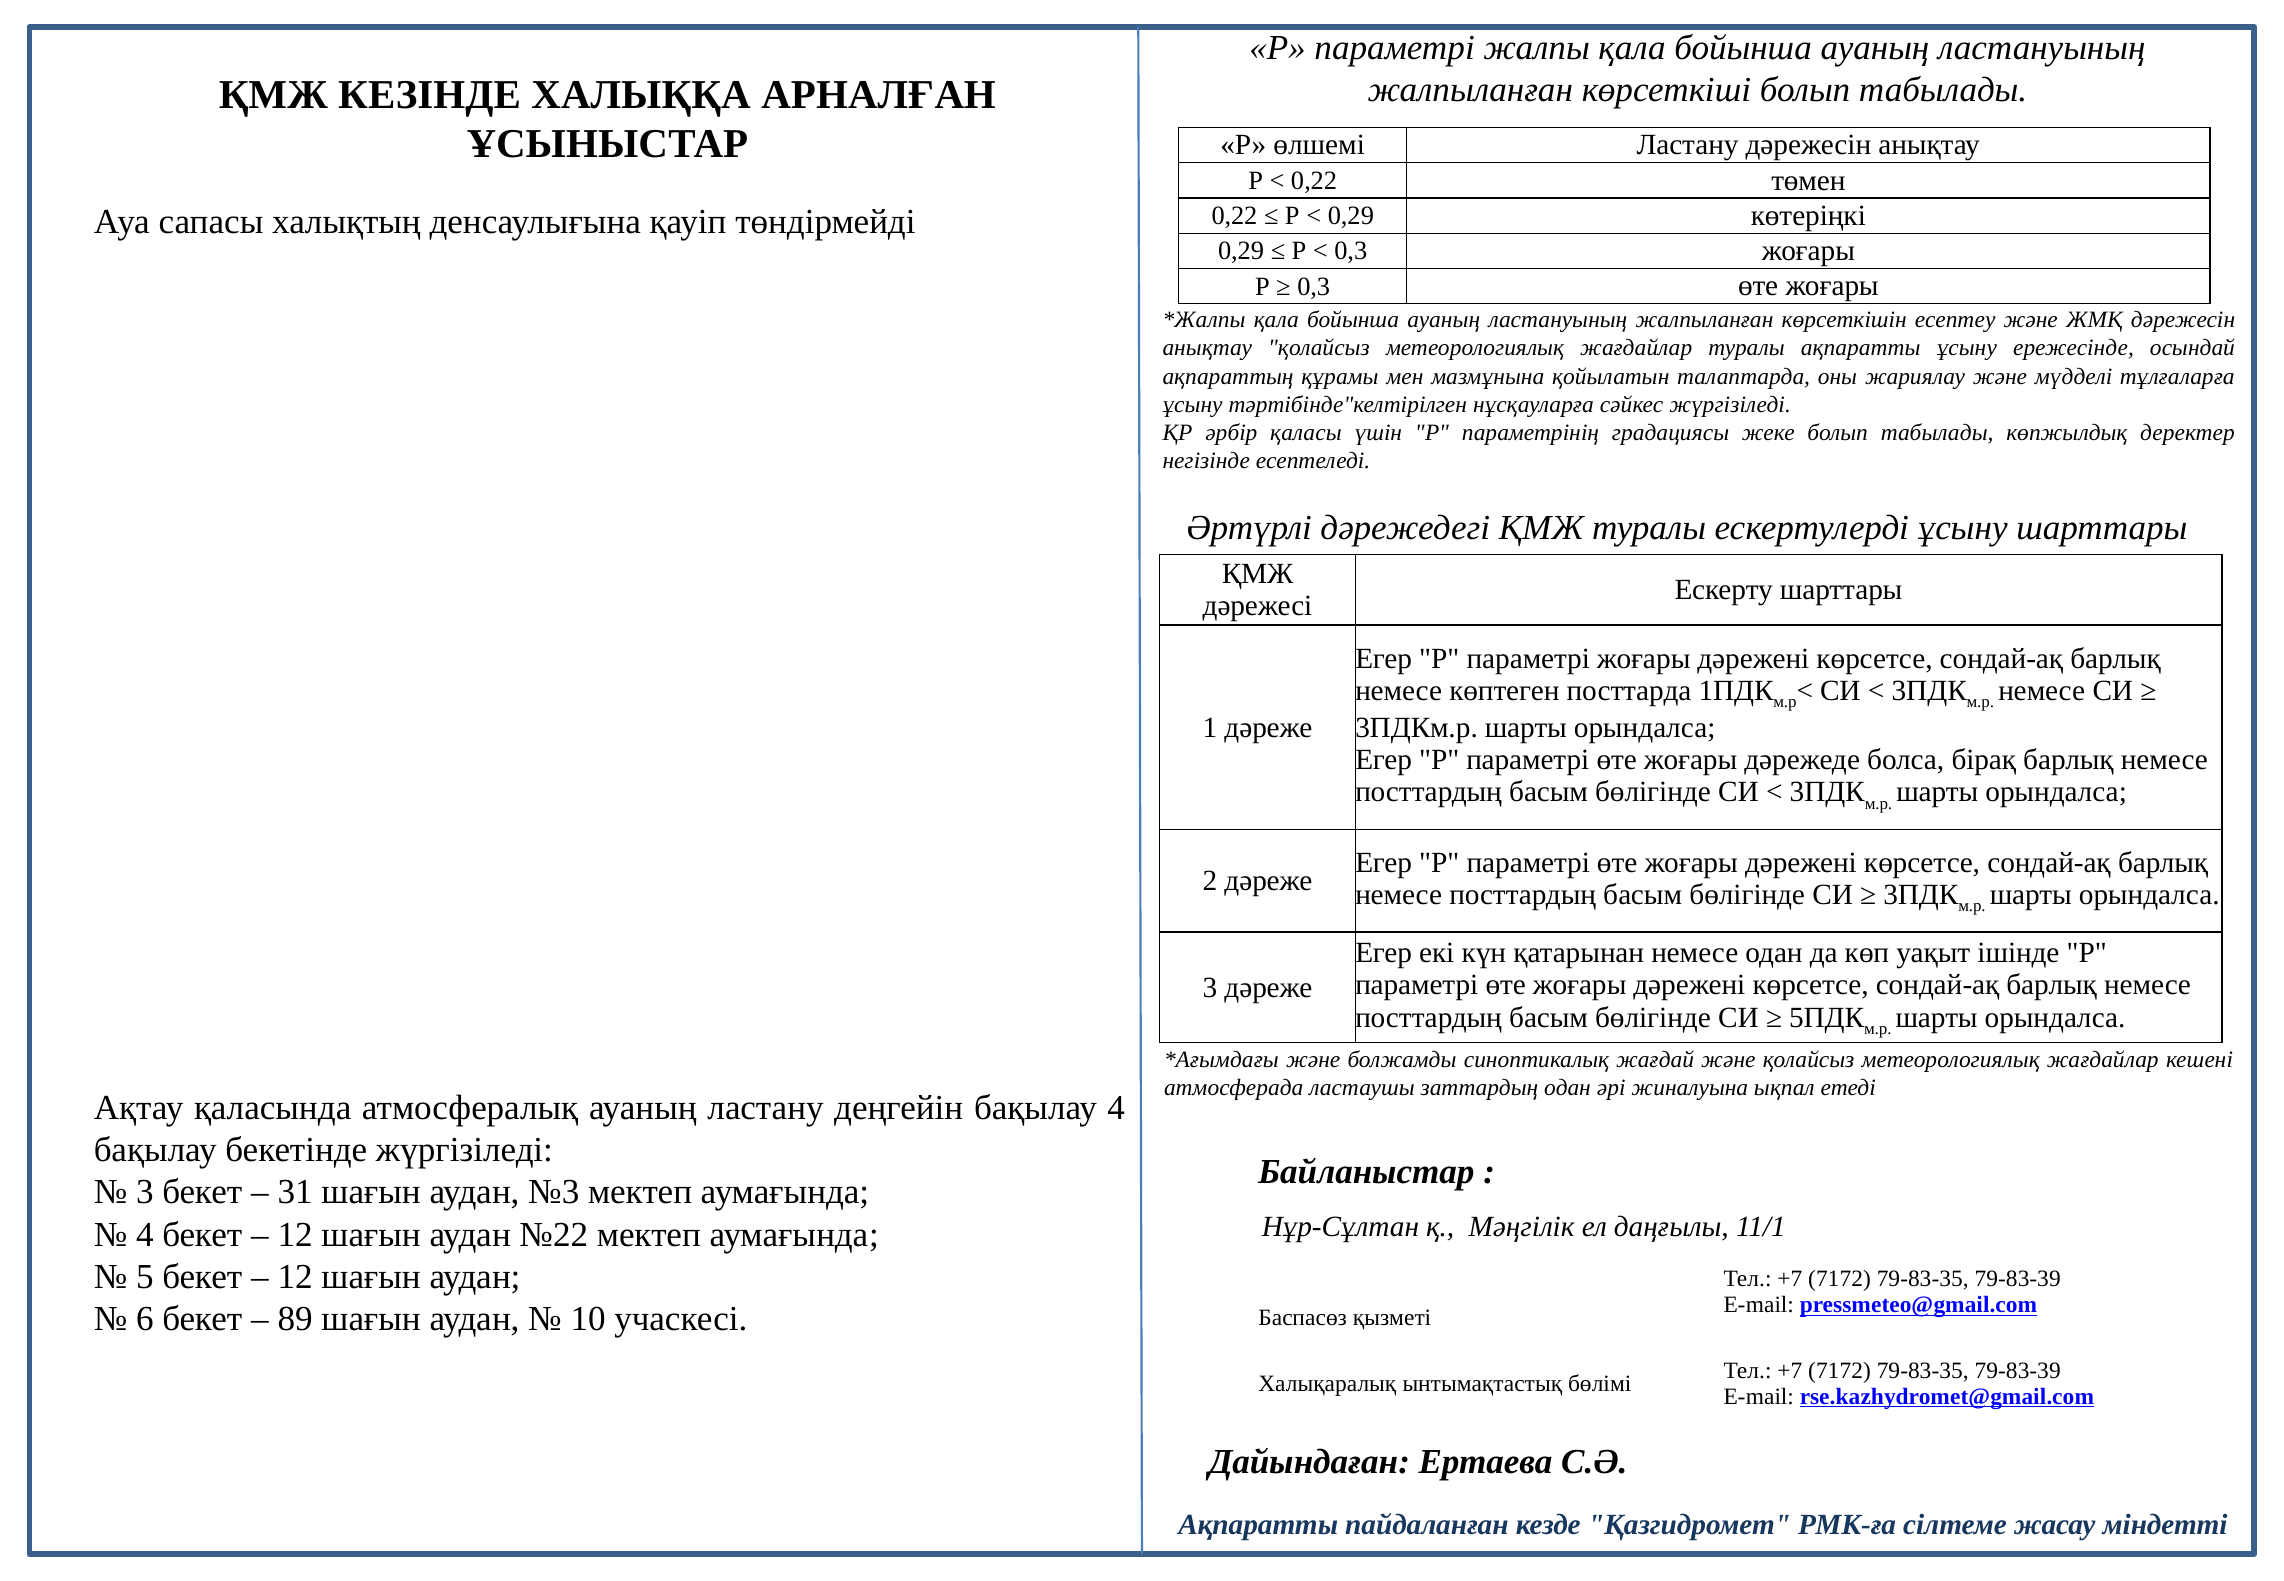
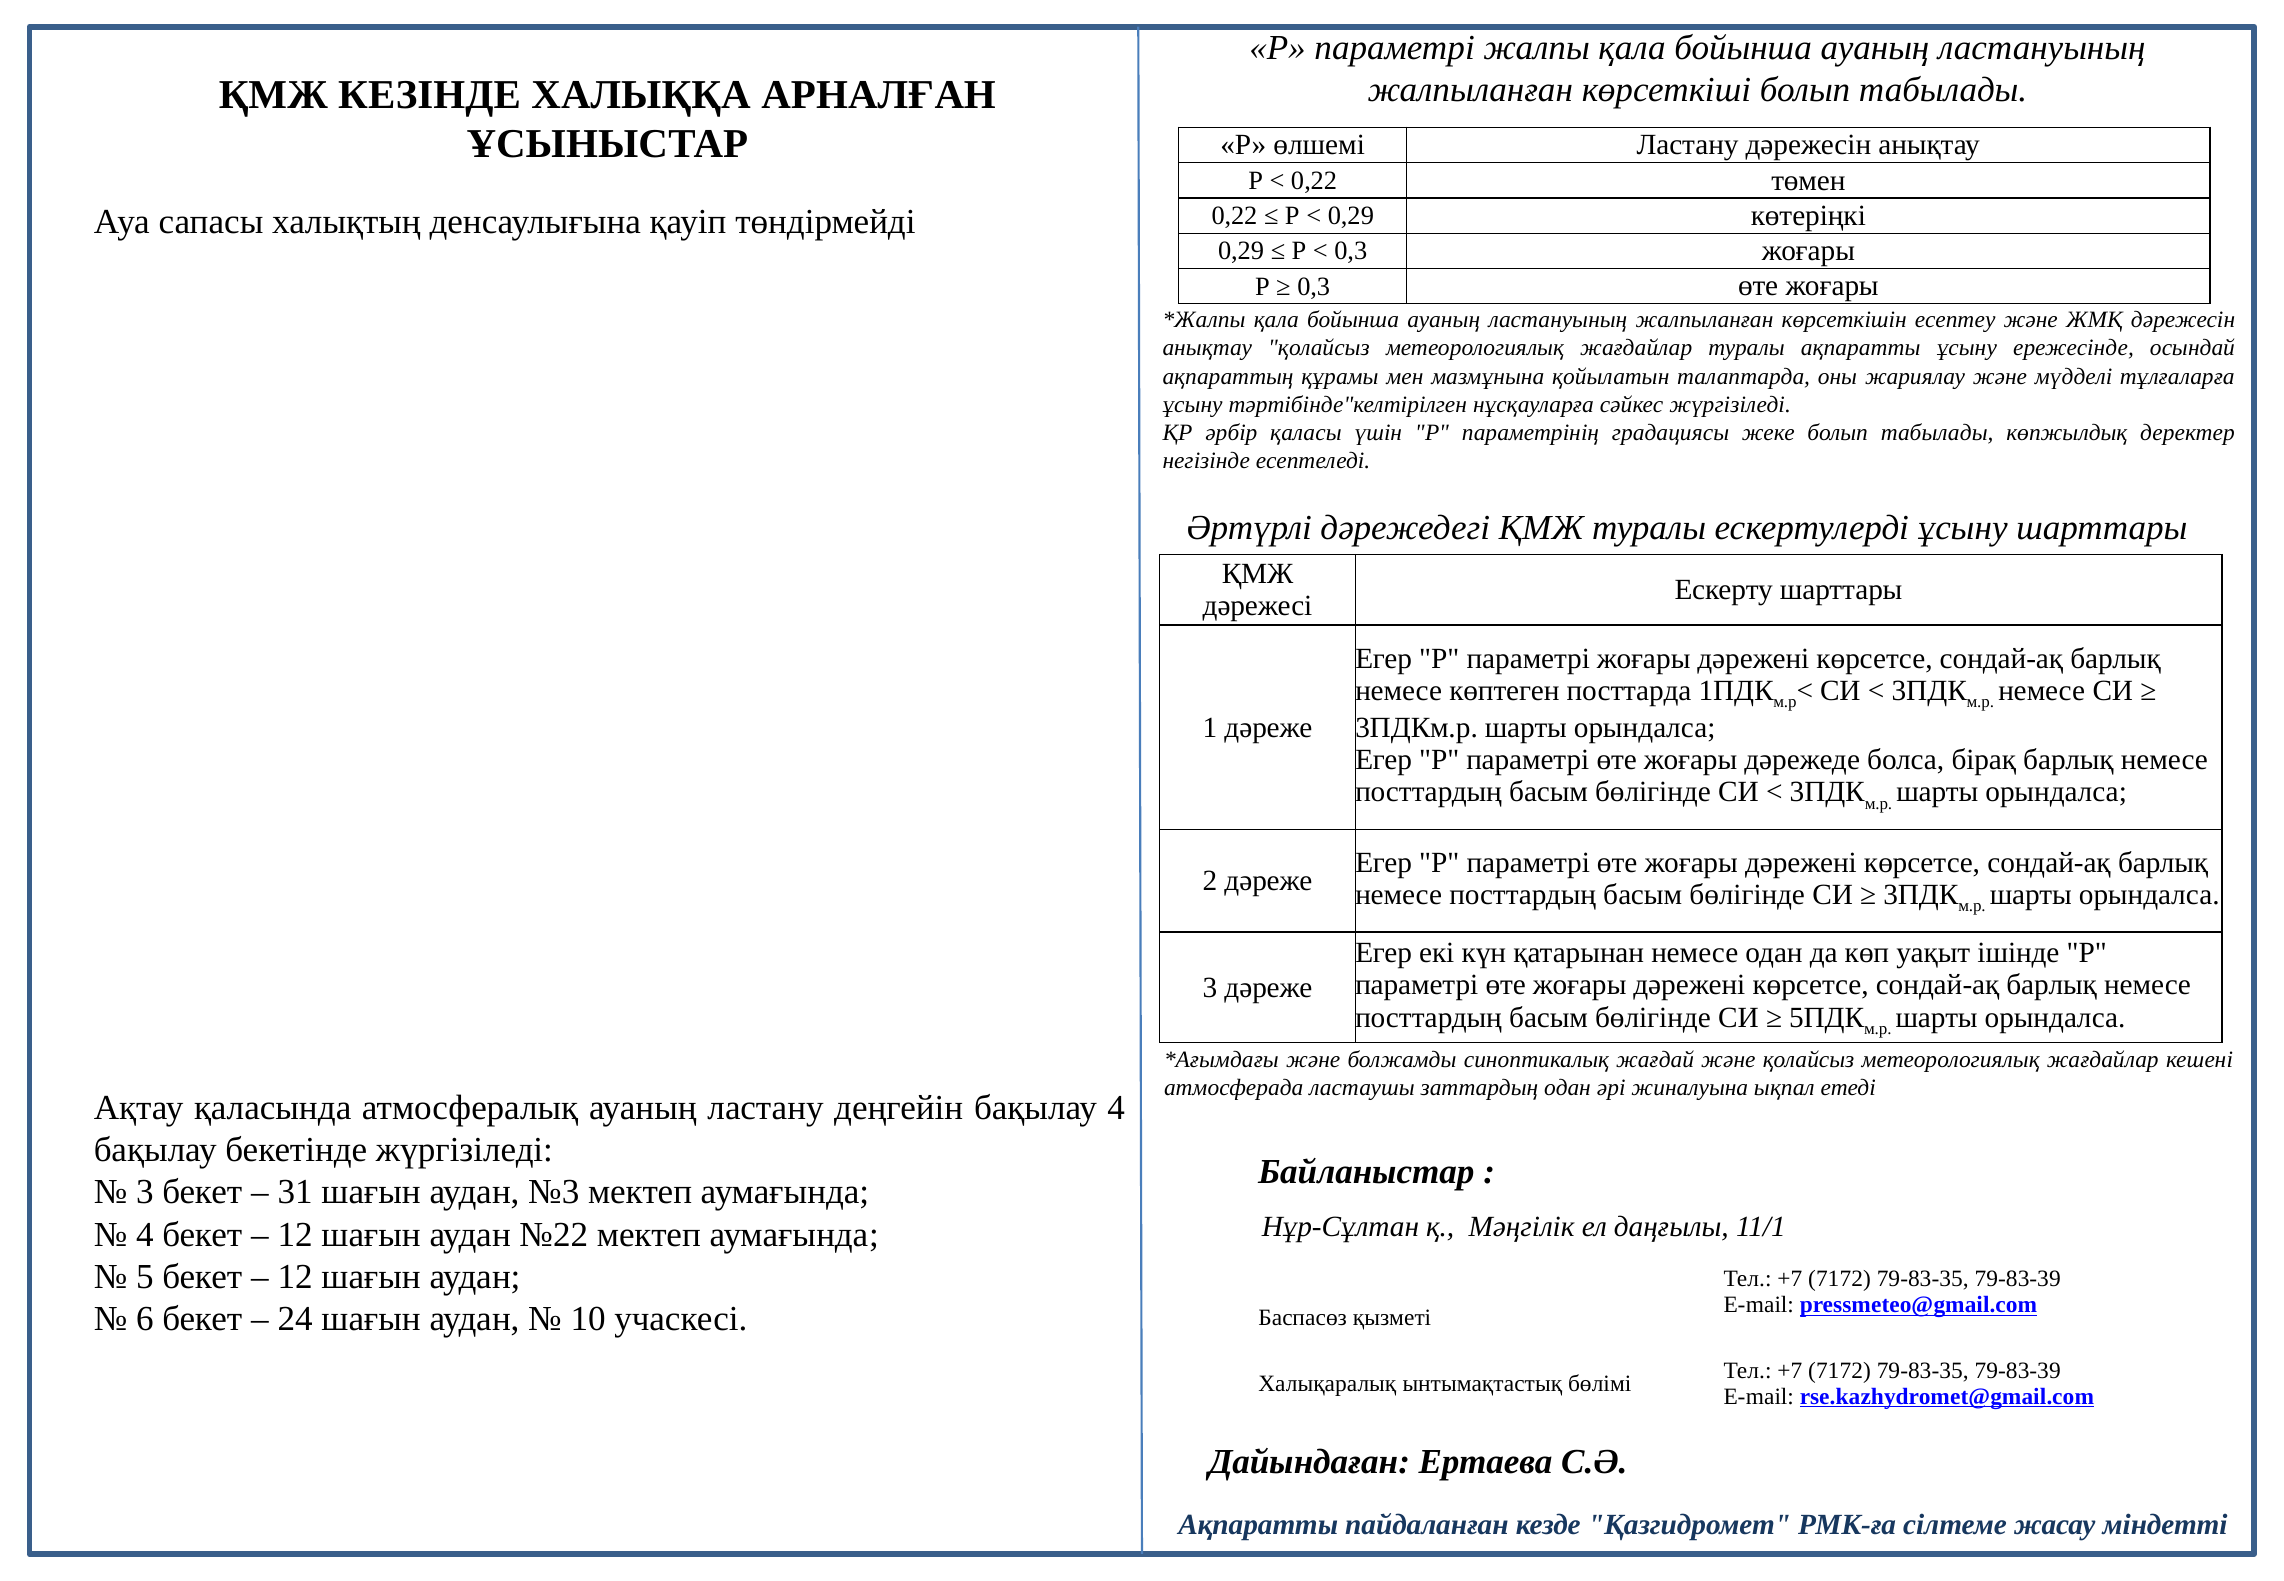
89: 89 -> 24 (295, 1319)
